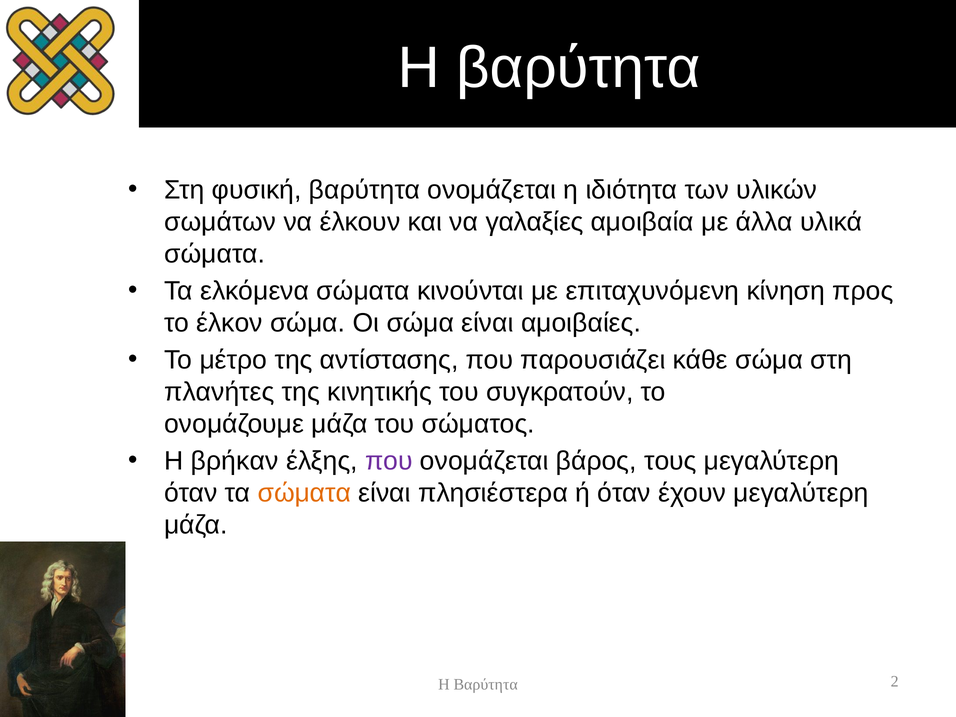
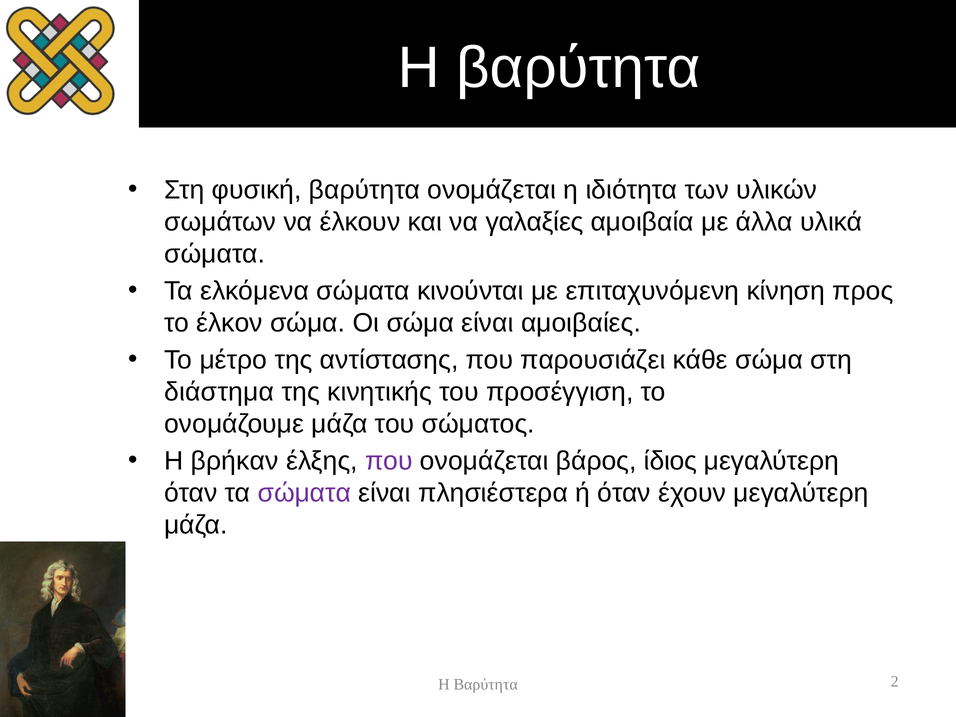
πλανήτες: πλανήτες -> διάστημα (219, 392)
συγκρατούν: συγκρατούν -> προσέγγιση (560, 392)
τους: τους -> ίδιος (670, 461)
σώματα colour: orange -> purple (304, 493)
